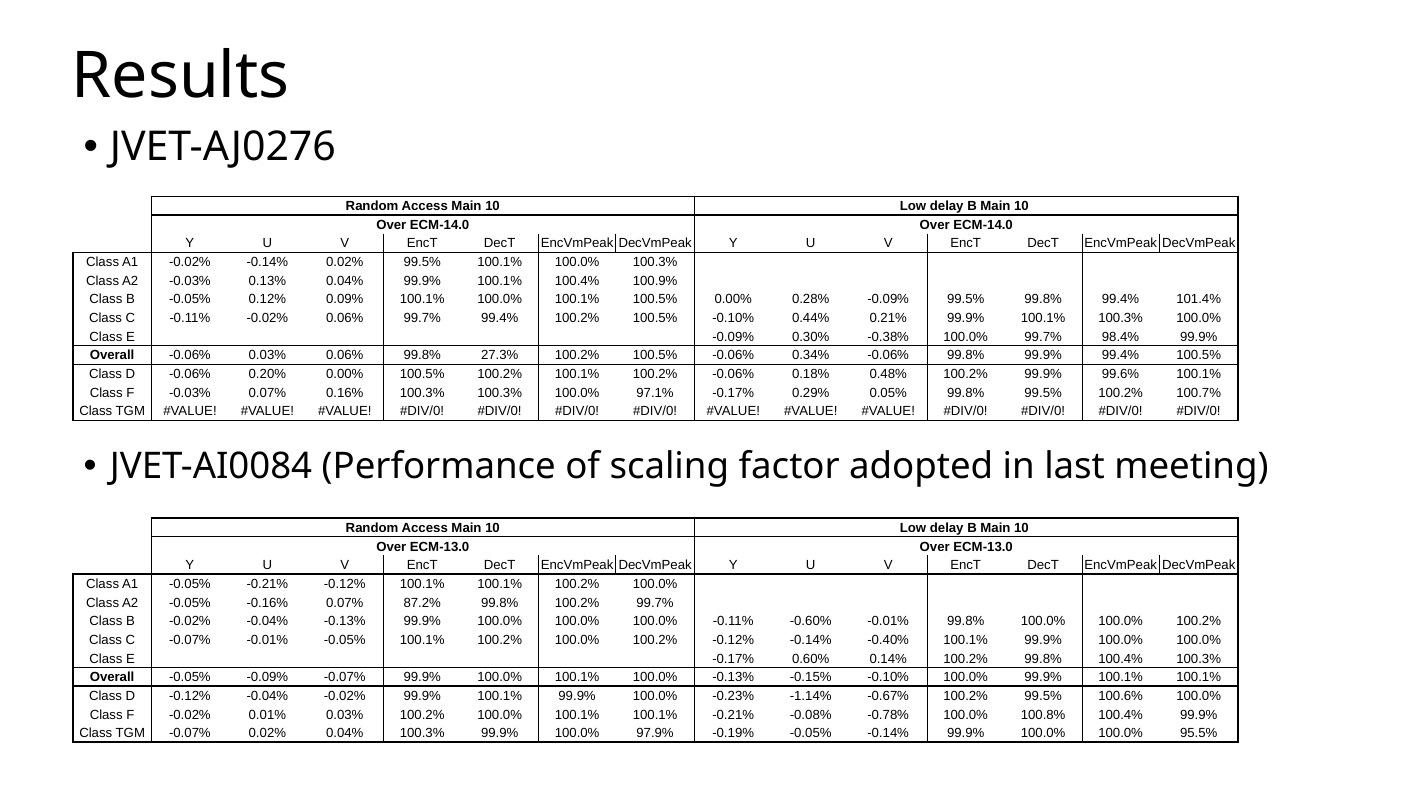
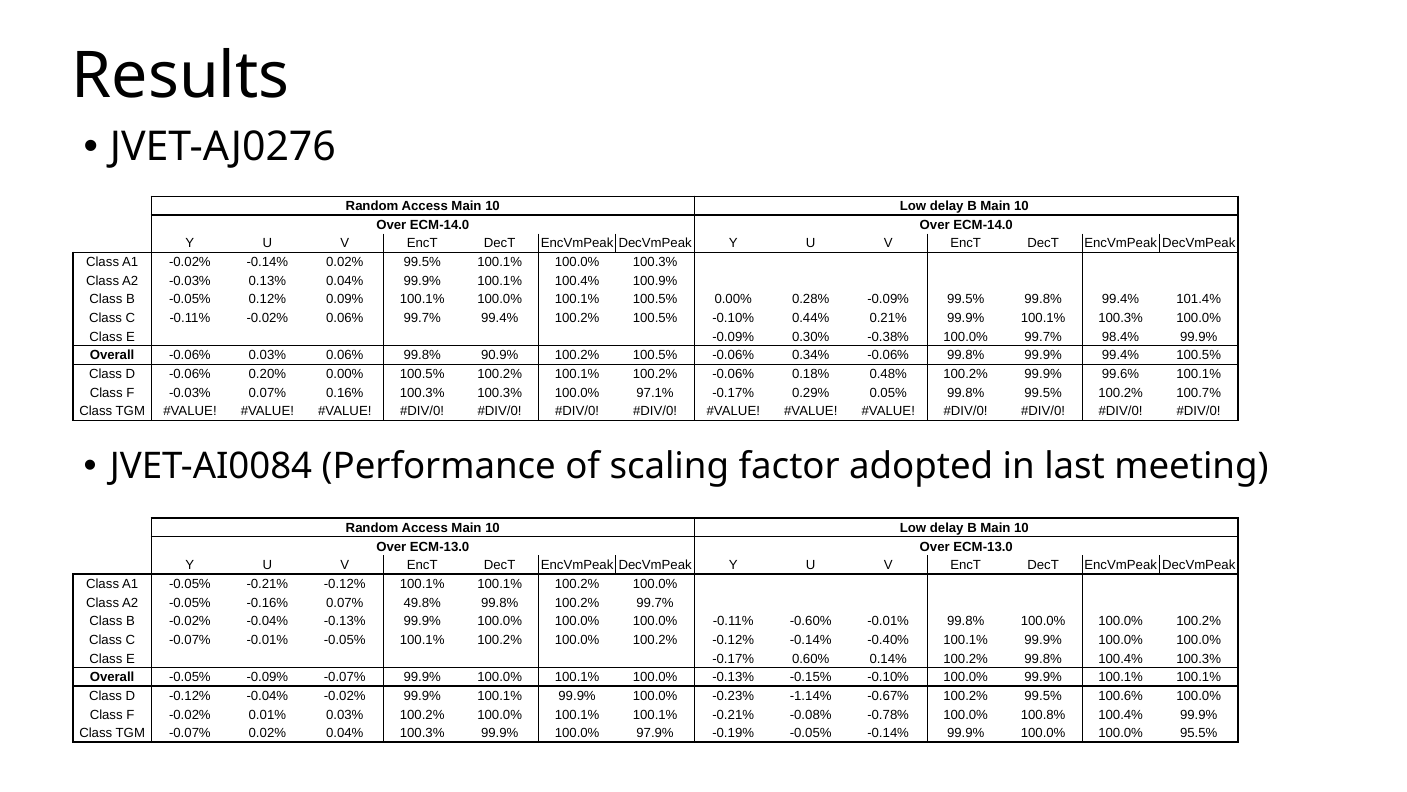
27.3%: 27.3% -> 90.9% (500, 355)
87.2%: 87.2% -> 49.8% (422, 602)
